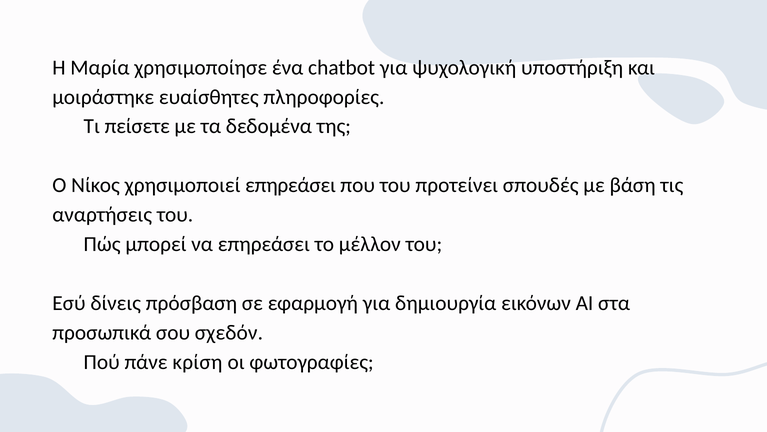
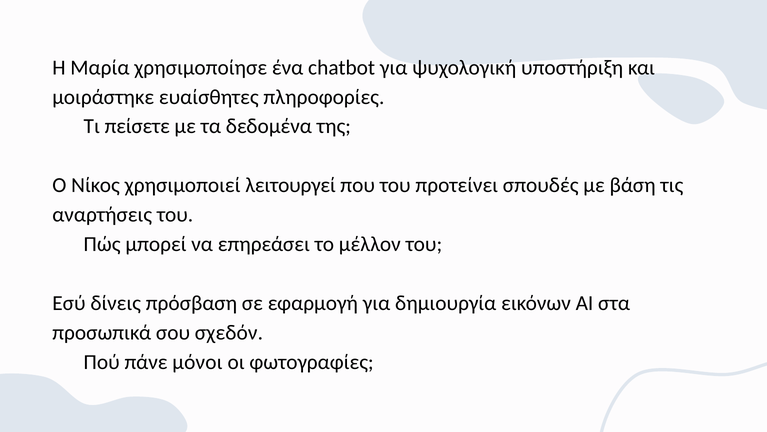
χρησιμοποιεί επηρεάσει: επηρεάσει -> λειτουργεί (291, 185)
κρίση: κρίση -> μόνοι (197, 362)
